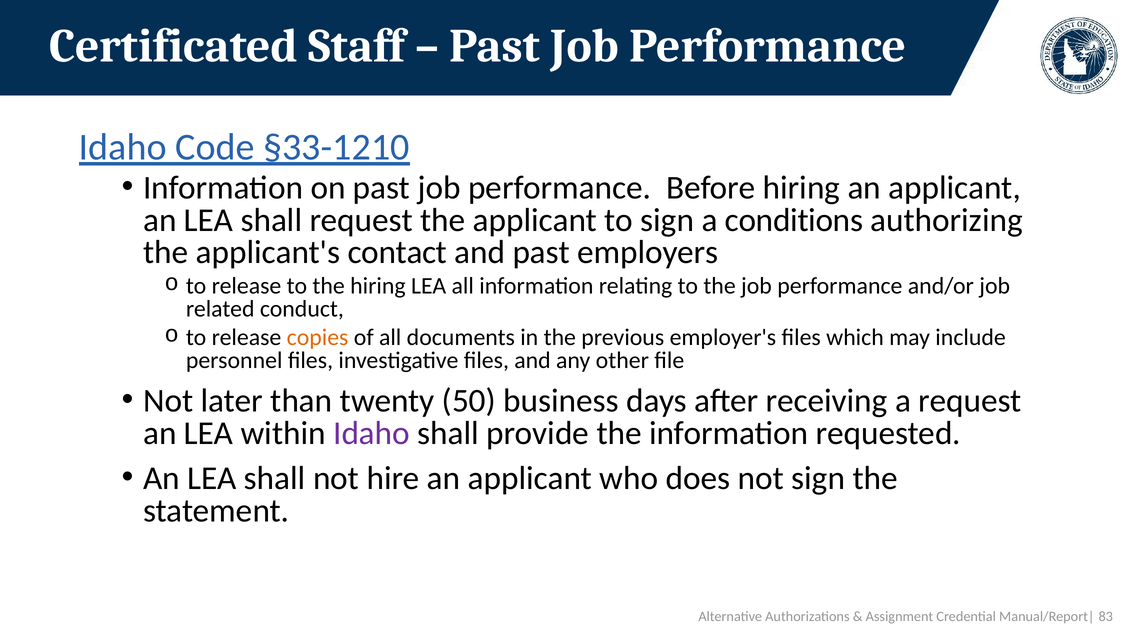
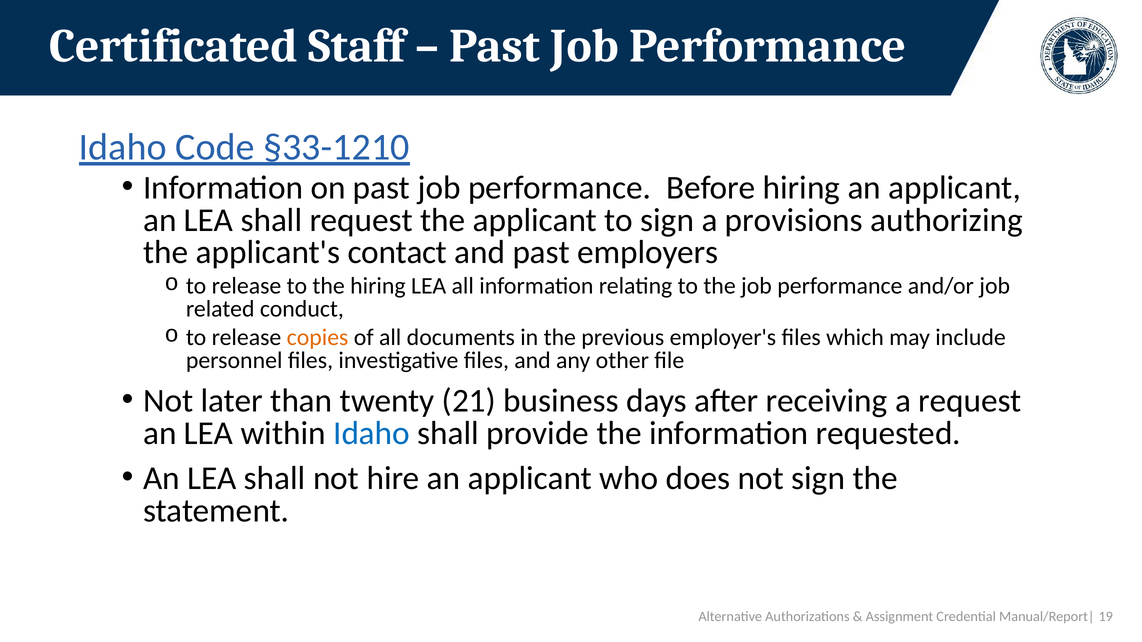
conditions: conditions -> provisions (794, 220)
50: 50 -> 21 (469, 401)
Idaho colour: purple -> blue (372, 433)
83: 83 -> 19 (1106, 617)
